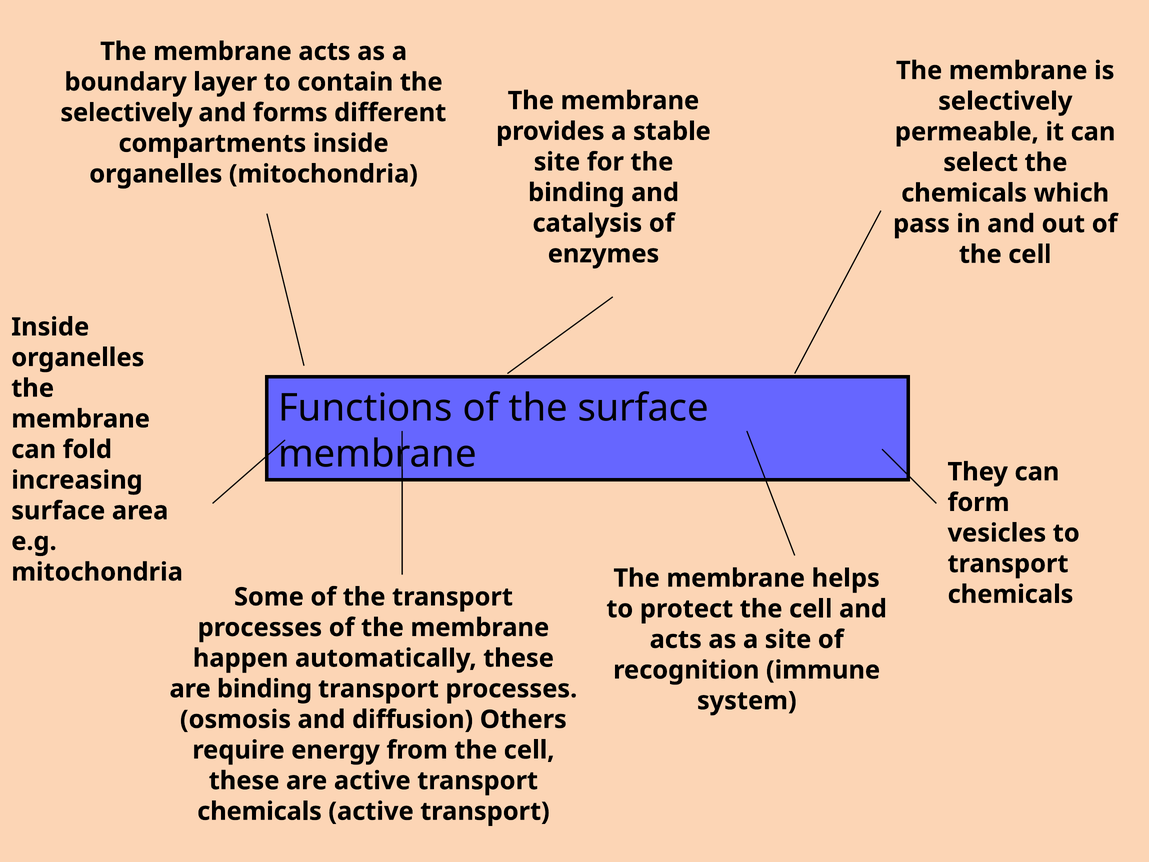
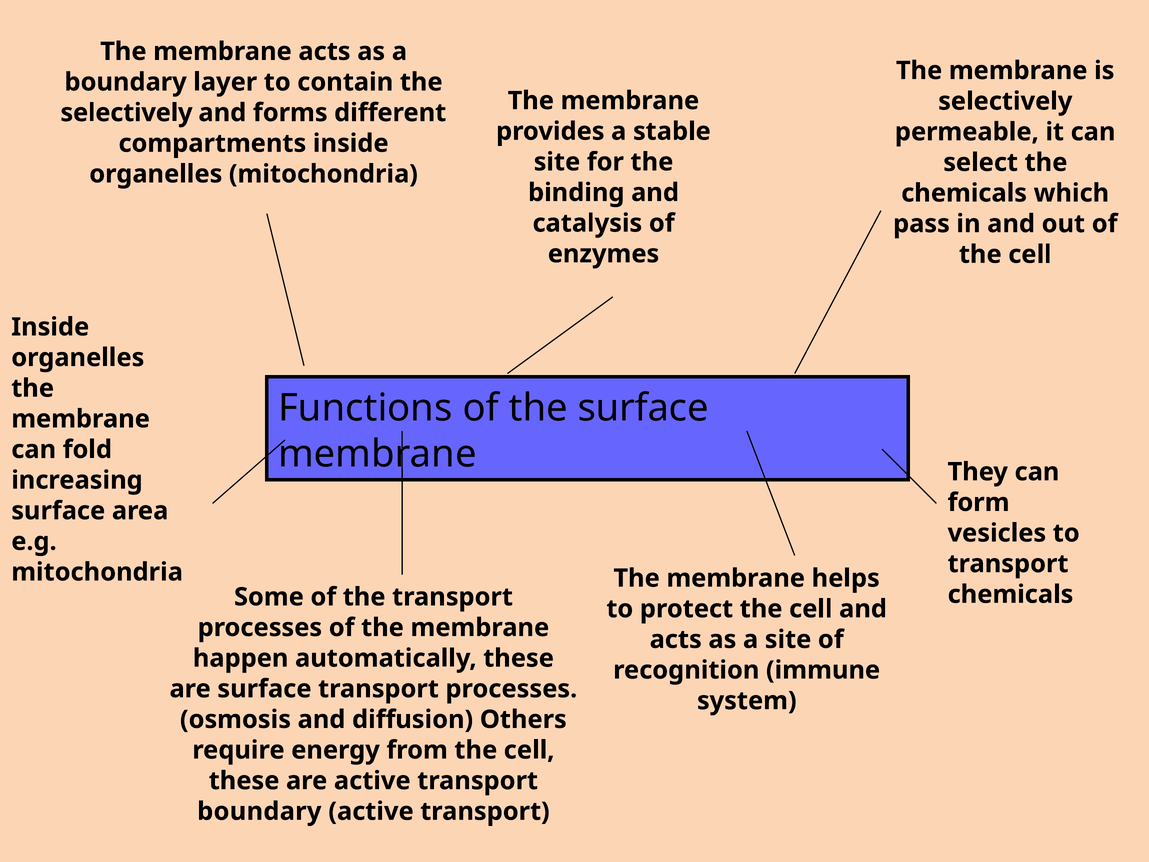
are binding: binding -> surface (264, 689)
chemicals: chemicals -> boundary (259, 811)
